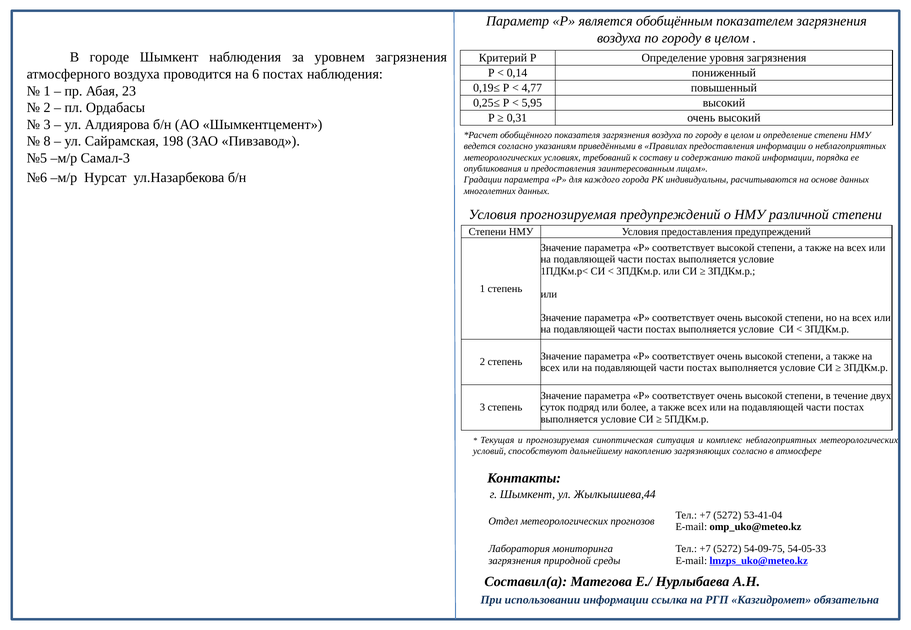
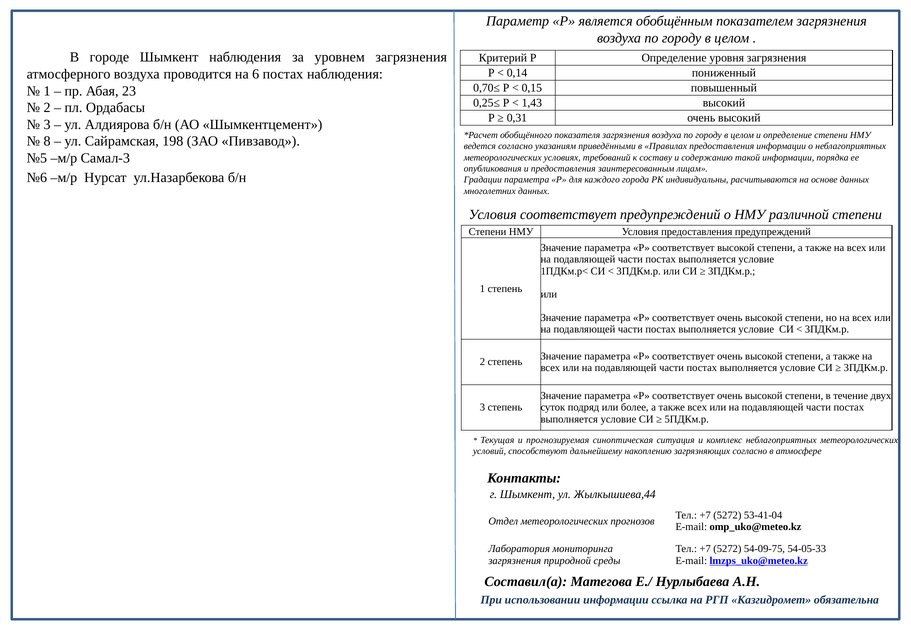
0,19≤: 0,19≤ -> 0,70≤ (487, 88)
4,77: 4,77 -> 0,15 (532, 88)
5,95: 5,95 -> 1,43 (532, 103)
Условия прогнозируемая: прогнозируемая -> соответствует (568, 215)
